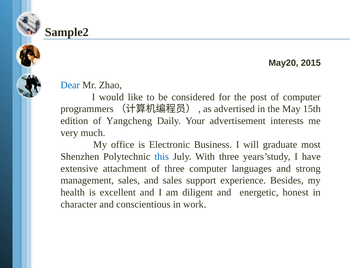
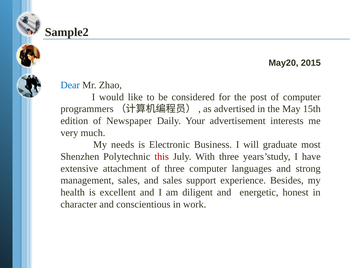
Yangcheng: Yangcheng -> Newspaper (129, 121)
office: office -> needs (123, 145)
this colour: blue -> red (162, 157)
